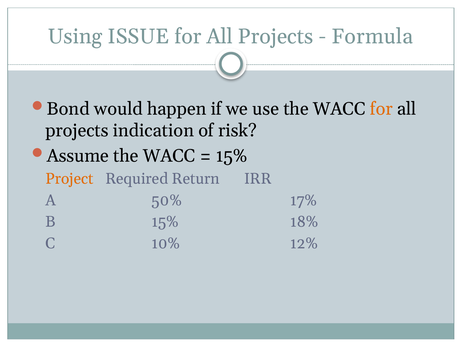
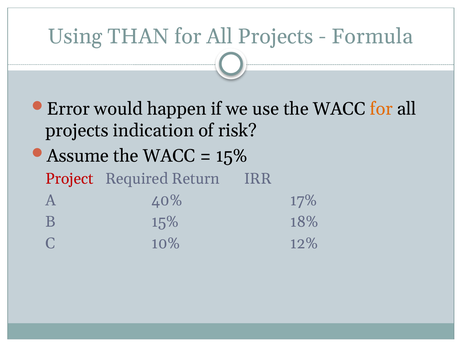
ISSUE: ISSUE -> THAN (138, 36)
Bond: Bond -> Error (68, 109)
Project colour: orange -> red (69, 178)
50%: 50% -> 40% (167, 200)
